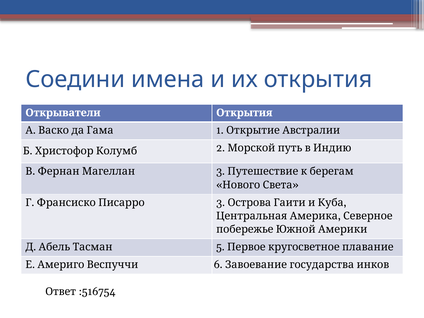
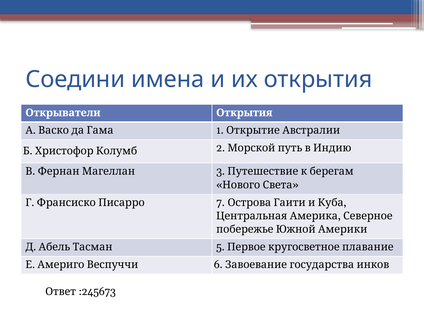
3: 3 -> 7 (221, 203)
:516754: :516754 -> :245673 (97, 292)
